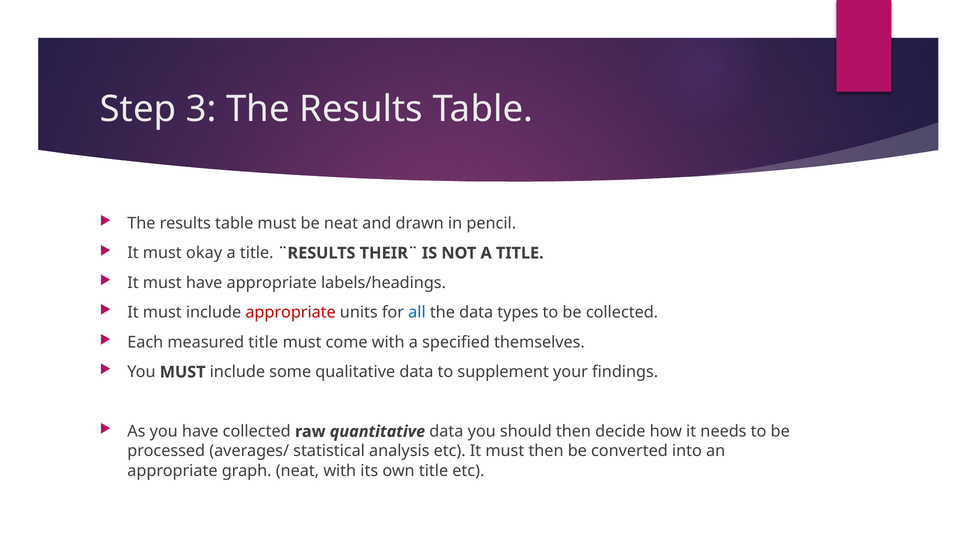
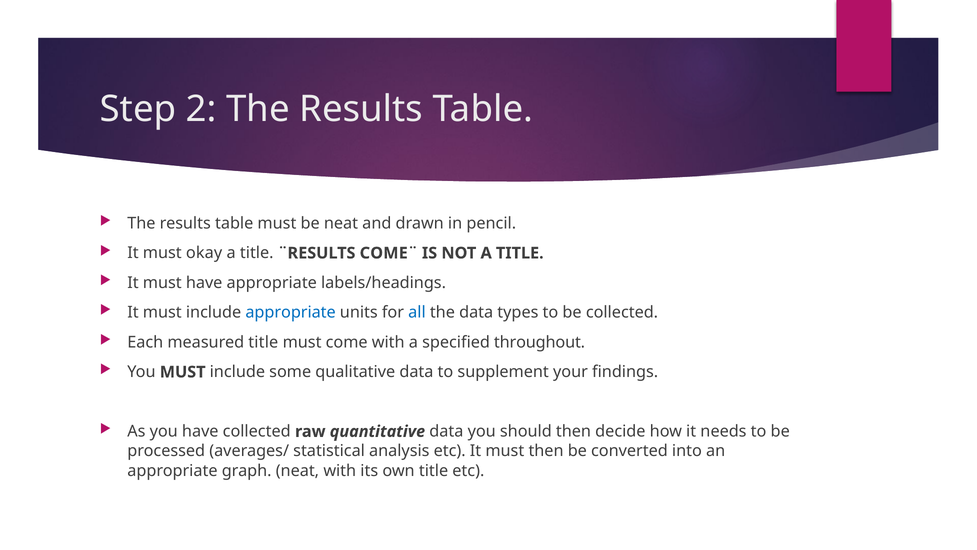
3: 3 -> 2 (201, 109)
THEIR¨: THEIR¨ -> COME¨ (389, 253)
appropriate colour: red -> blue (291, 312)
themselves: themselves -> throughout (540, 342)
